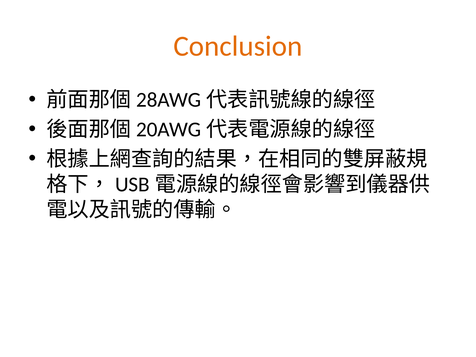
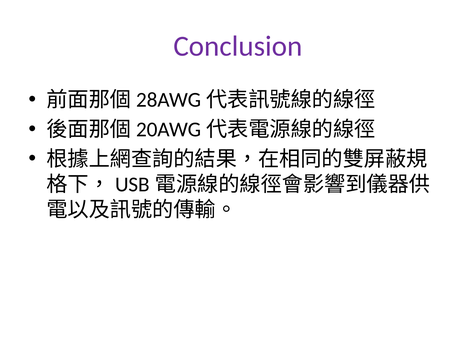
Conclusion colour: orange -> purple (238, 46)
